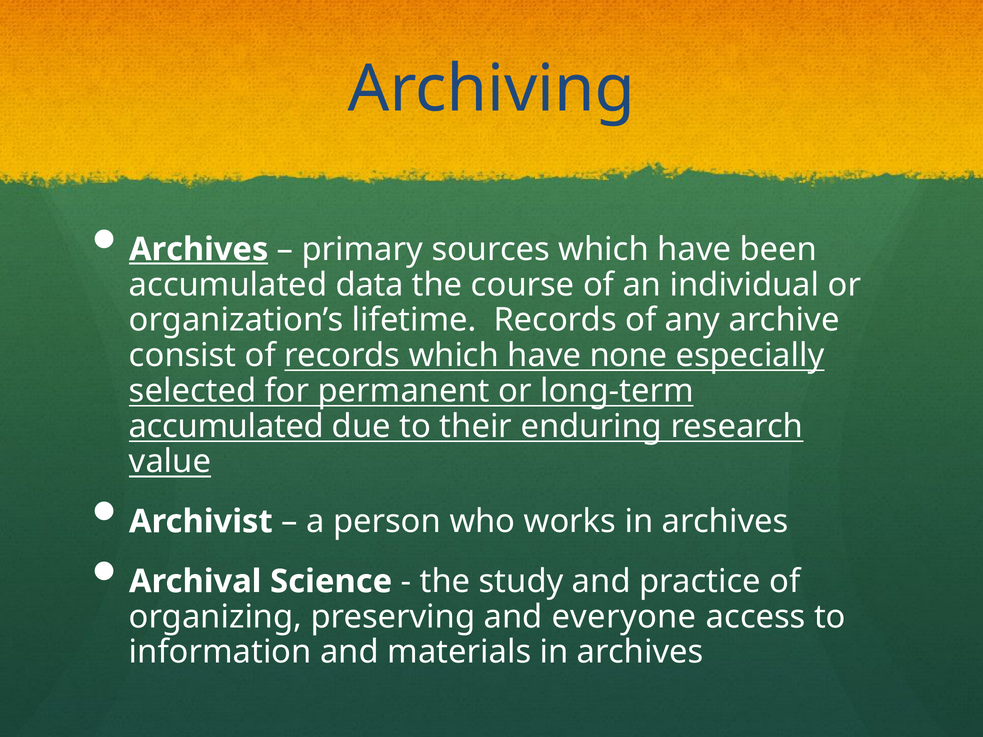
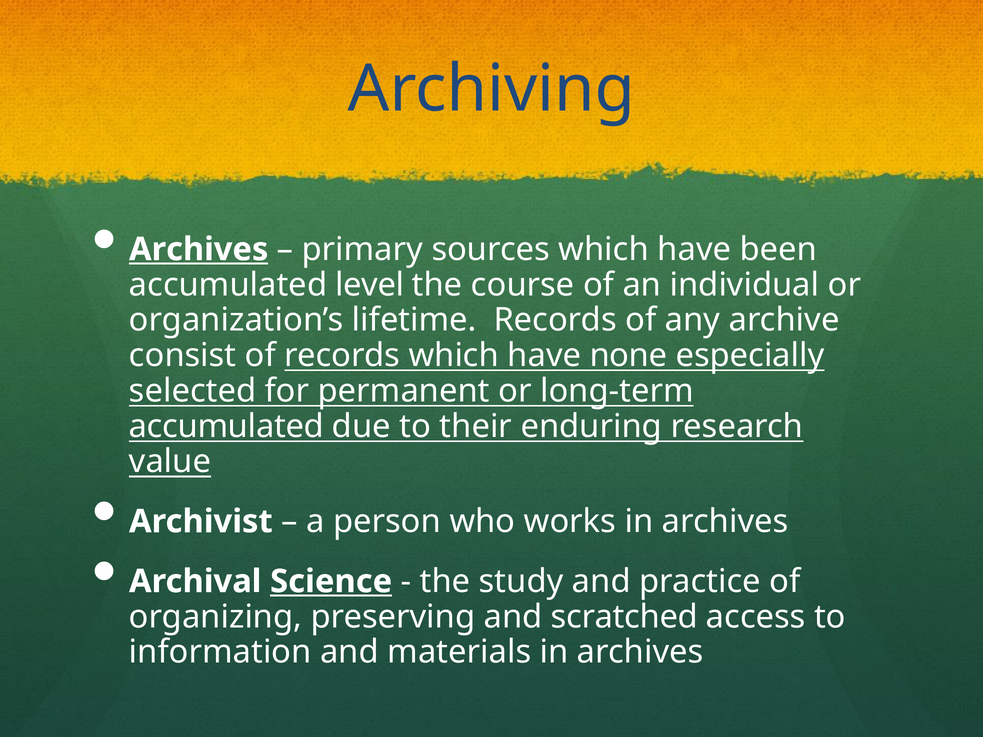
data: data -> level (370, 285)
Science underline: none -> present (331, 582)
everyone: everyone -> scratched (624, 617)
